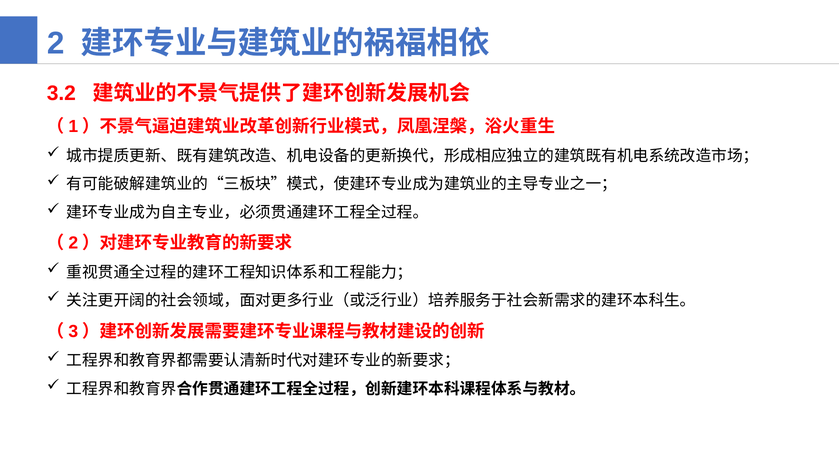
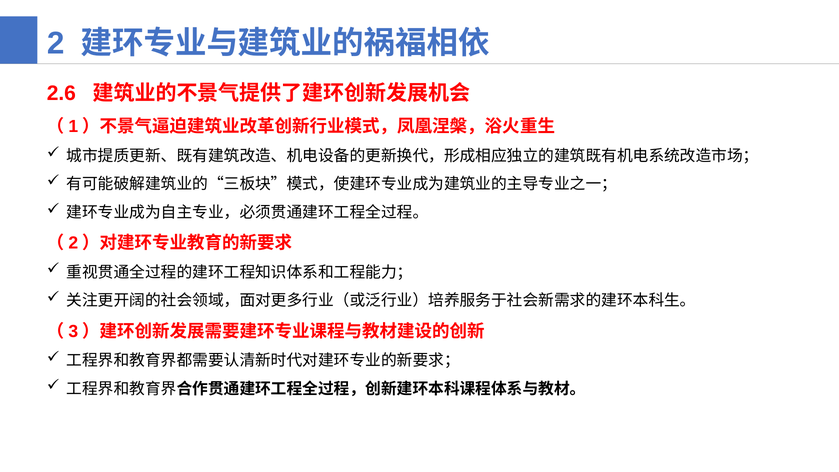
3.2: 3.2 -> 2.6 (61, 93)
